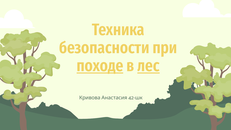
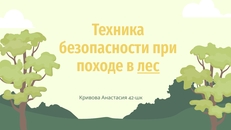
походе underline: present -> none (100, 66)
